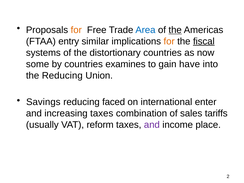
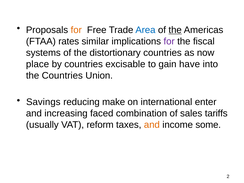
entry: entry -> rates (69, 41)
for colour: orange -> purple (169, 41)
fiscal underline: present -> none (204, 41)
some: some -> place (38, 64)
examines: examines -> excisable (125, 64)
the Reducing: Reducing -> Countries (62, 75)
faced: faced -> make (114, 102)
increasing taxes: taxes -> faced (102, 113)
and colour: purple -> orange (152, 125)
place: place -> some (208, 125)
